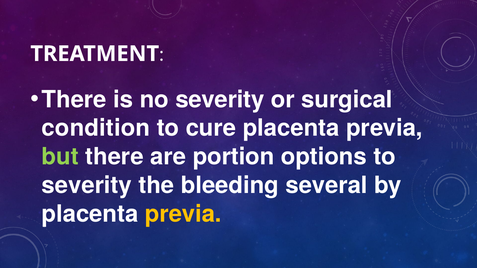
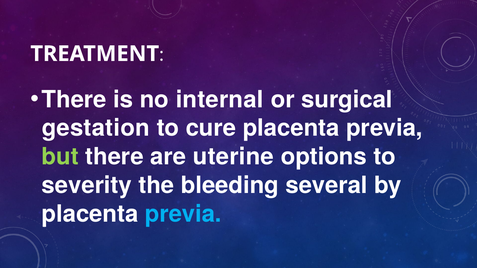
no severity: severity -> internal (220, 100)
condition: condition -> gestation (96, 128)
portion: portion -> uterine (233, 157)
previa colour: yellow -> light blue (183, 214)
